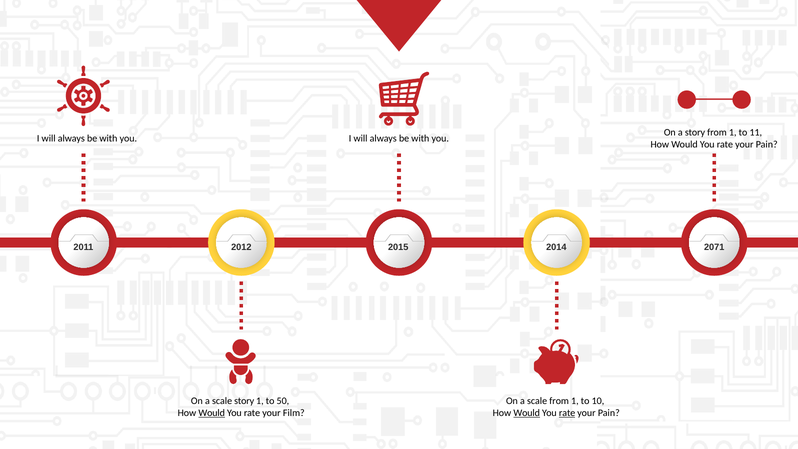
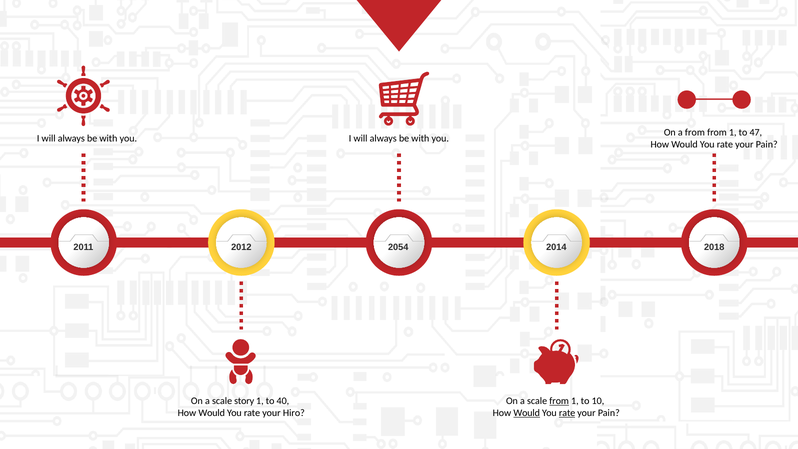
a story: story -> from (695, 133)
11: 11 -> 47 (756, 133)
2015: 2015 -> 2054 (398, 247)
2071: 2071 -> 2018 (714, 247)
50: 50 -> 40 (283, 401)
from underline: none -> present (559, 401)
Would underline: present -> none (212, 413)
Film: Film -> Hiro (294, 413)
